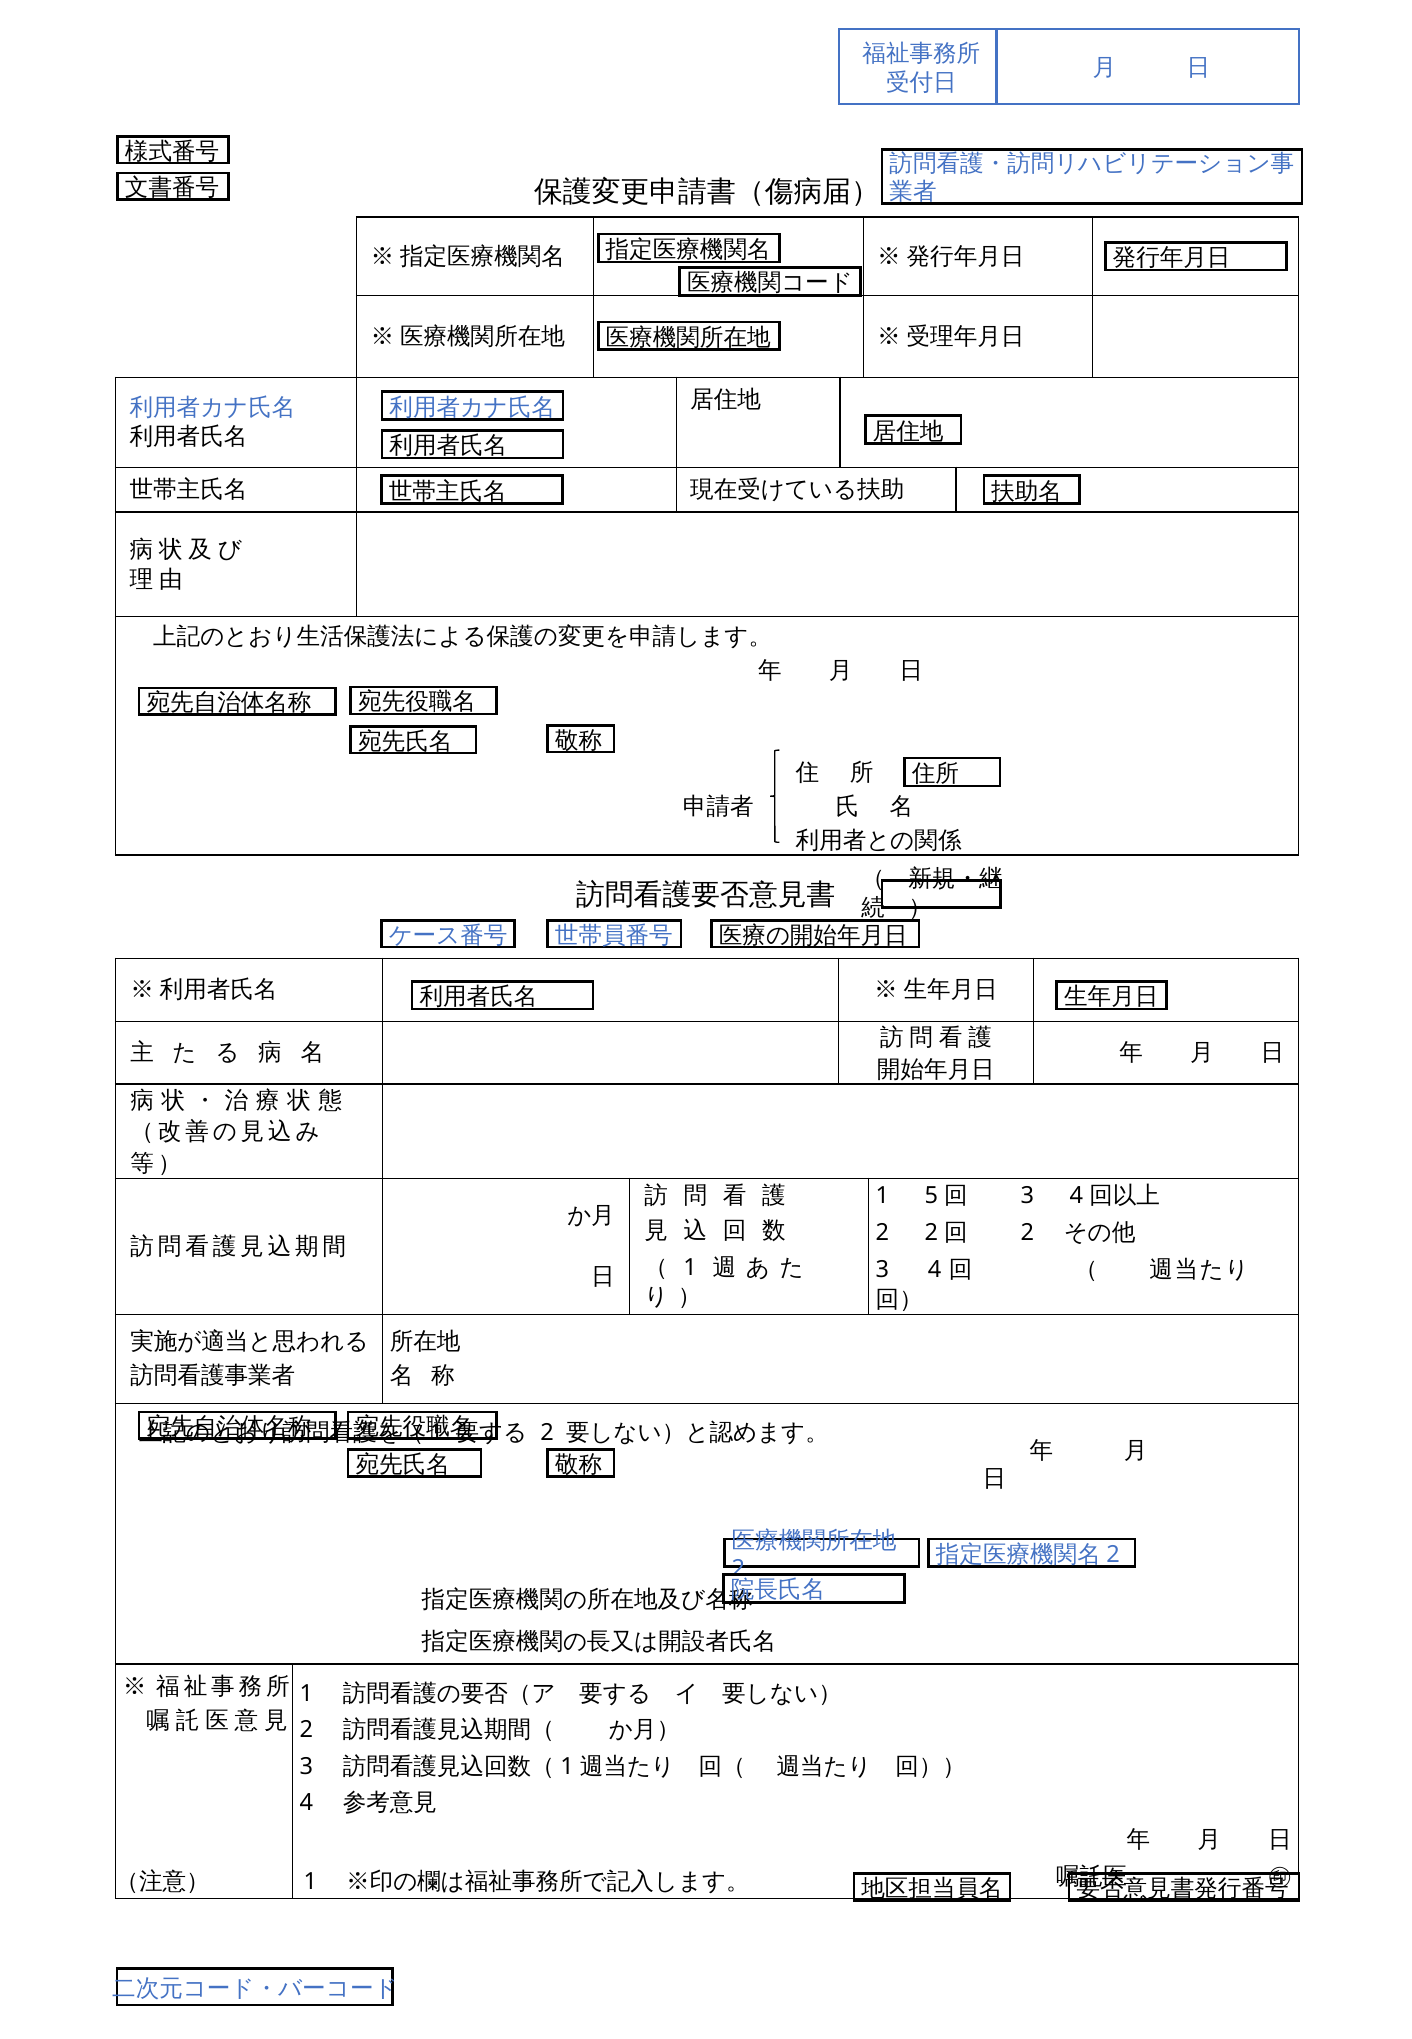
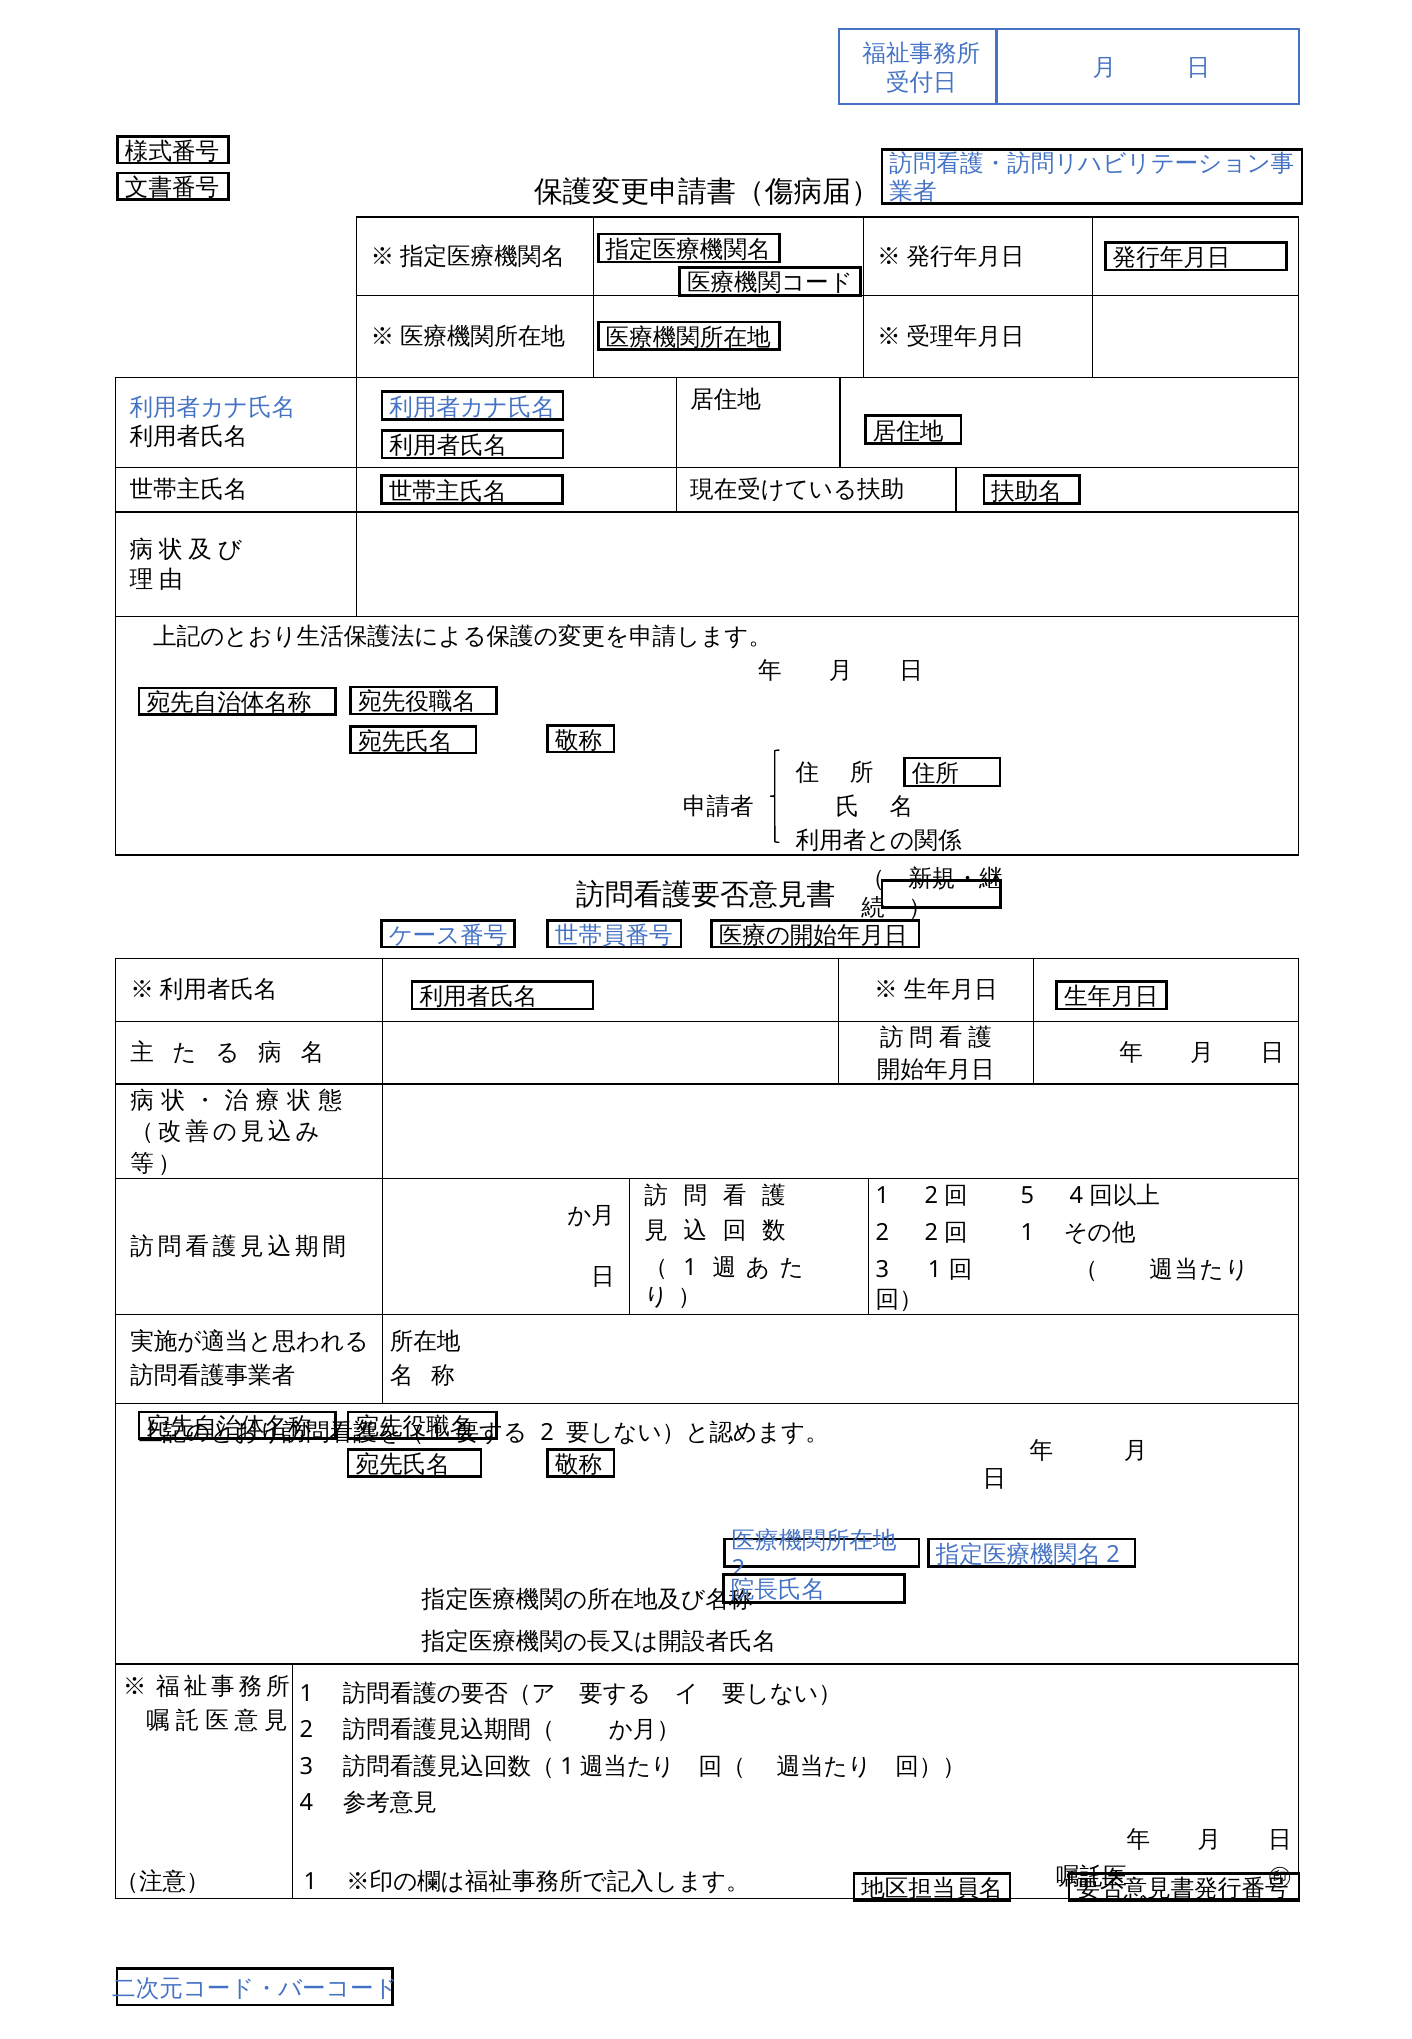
1 5: 5 -> 2 (931, 1196)
3: 3 -> 5 (1027, 1196)
2: 2 -> 1 (1027, 1233)
4: 4 -> 1 (935, 1270)
